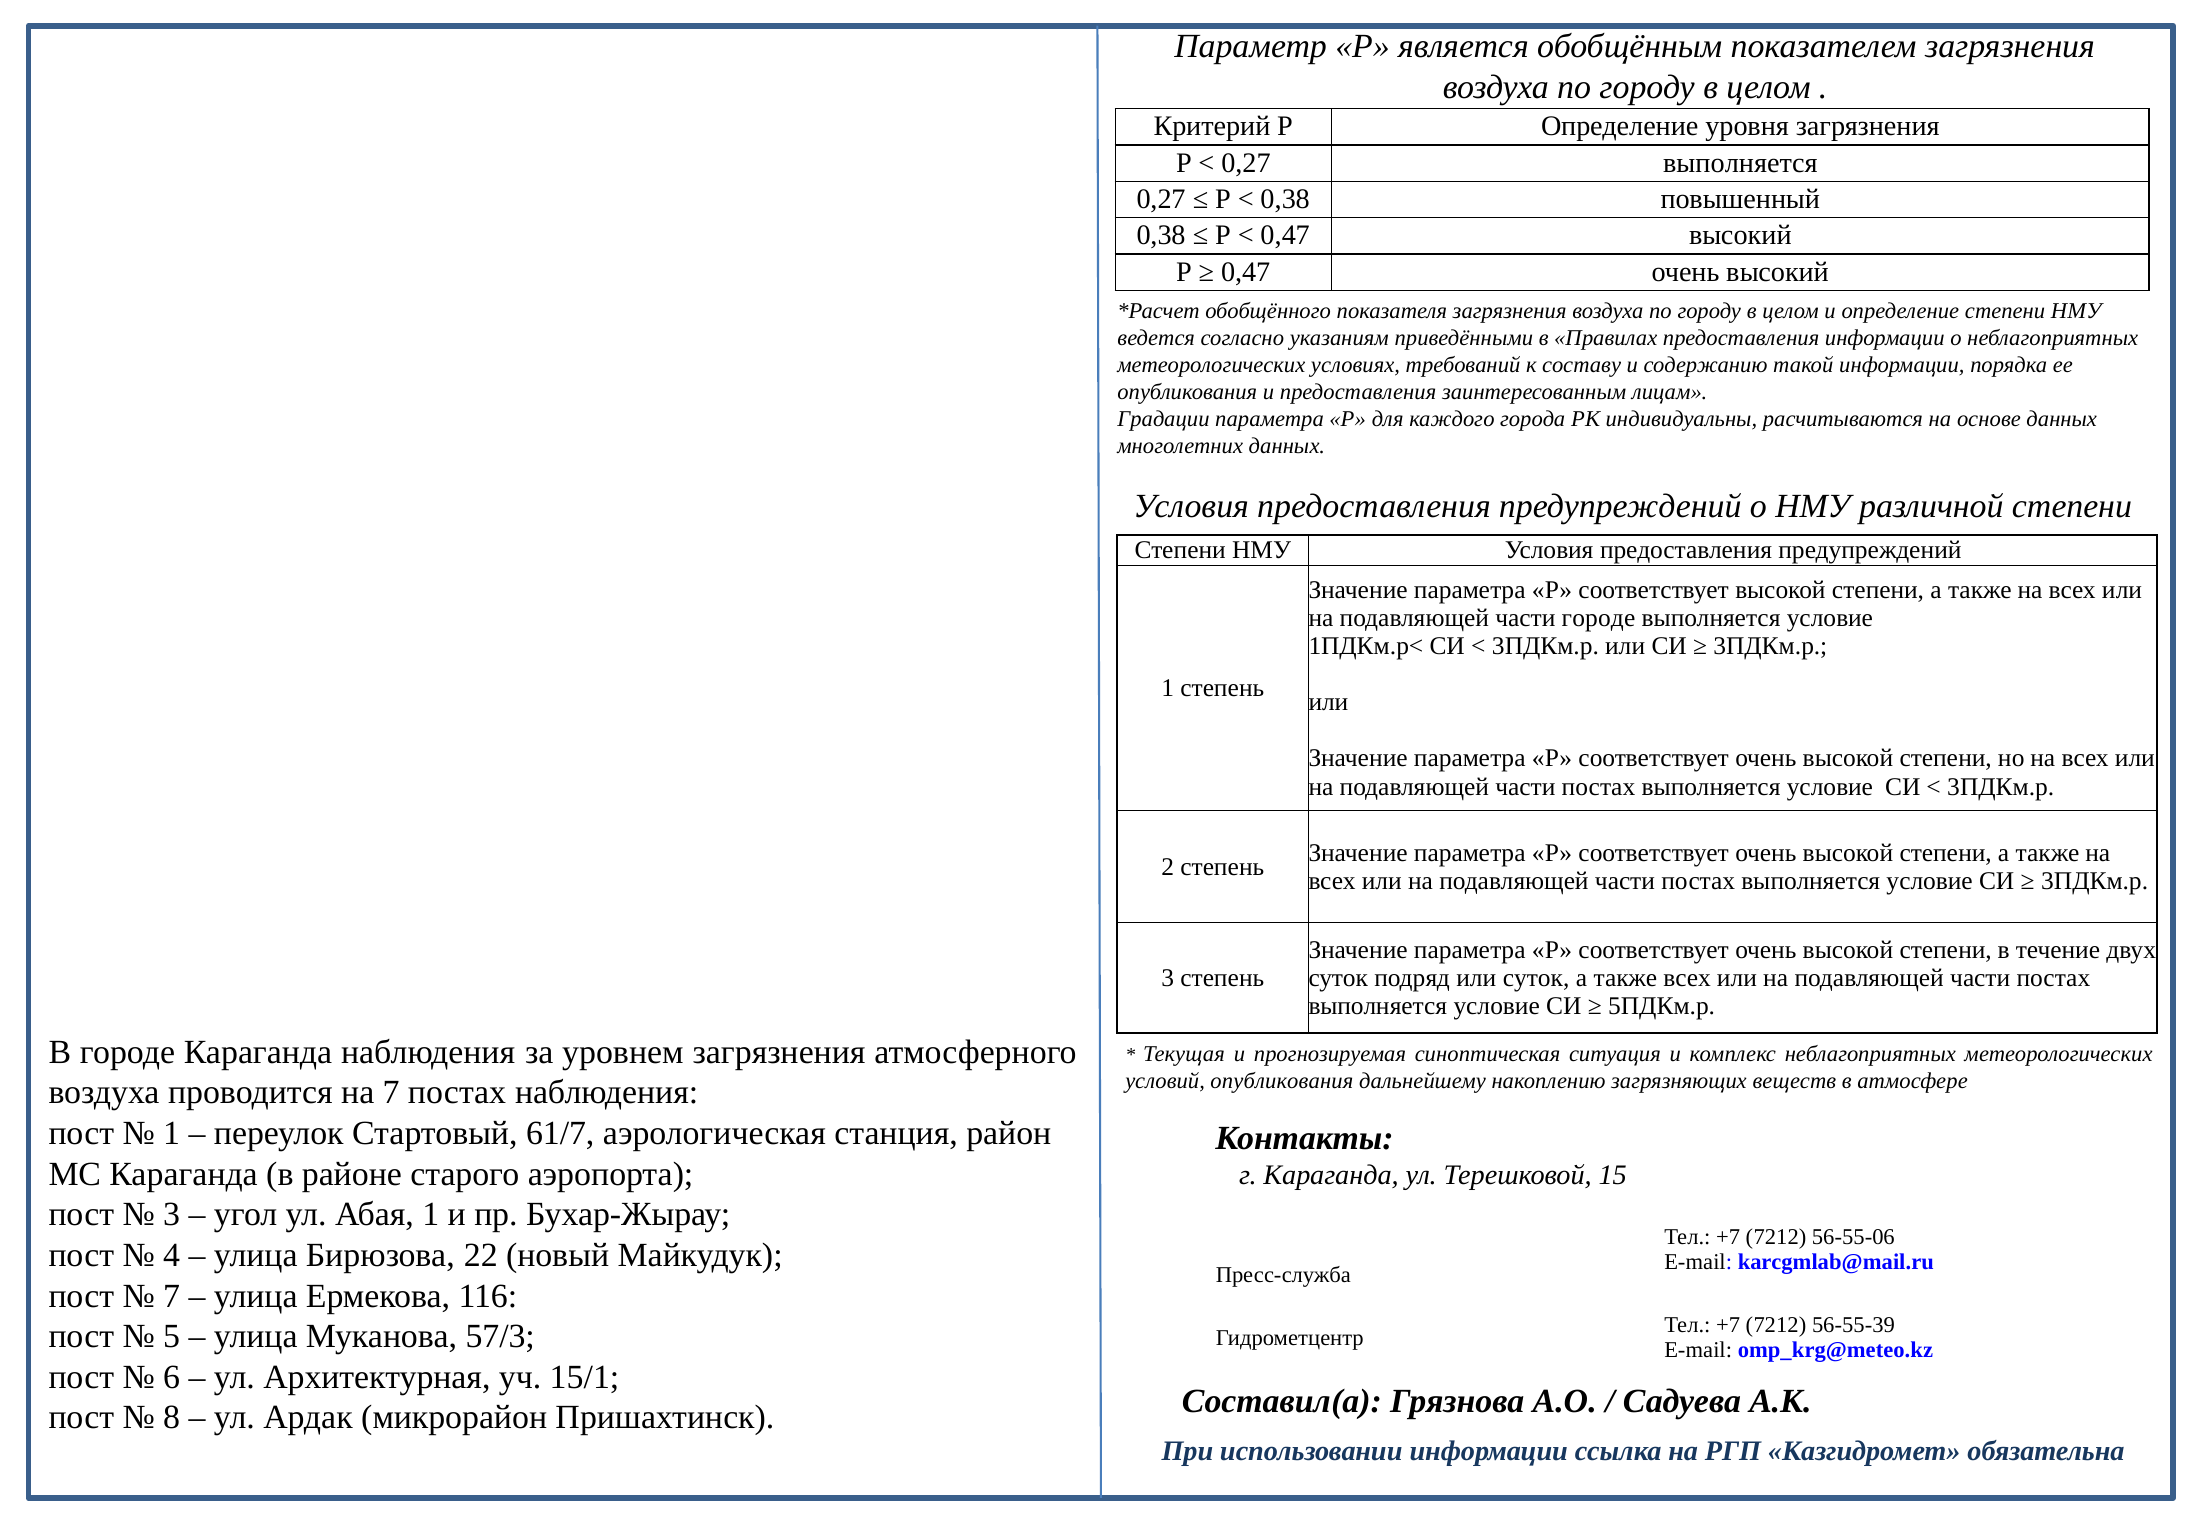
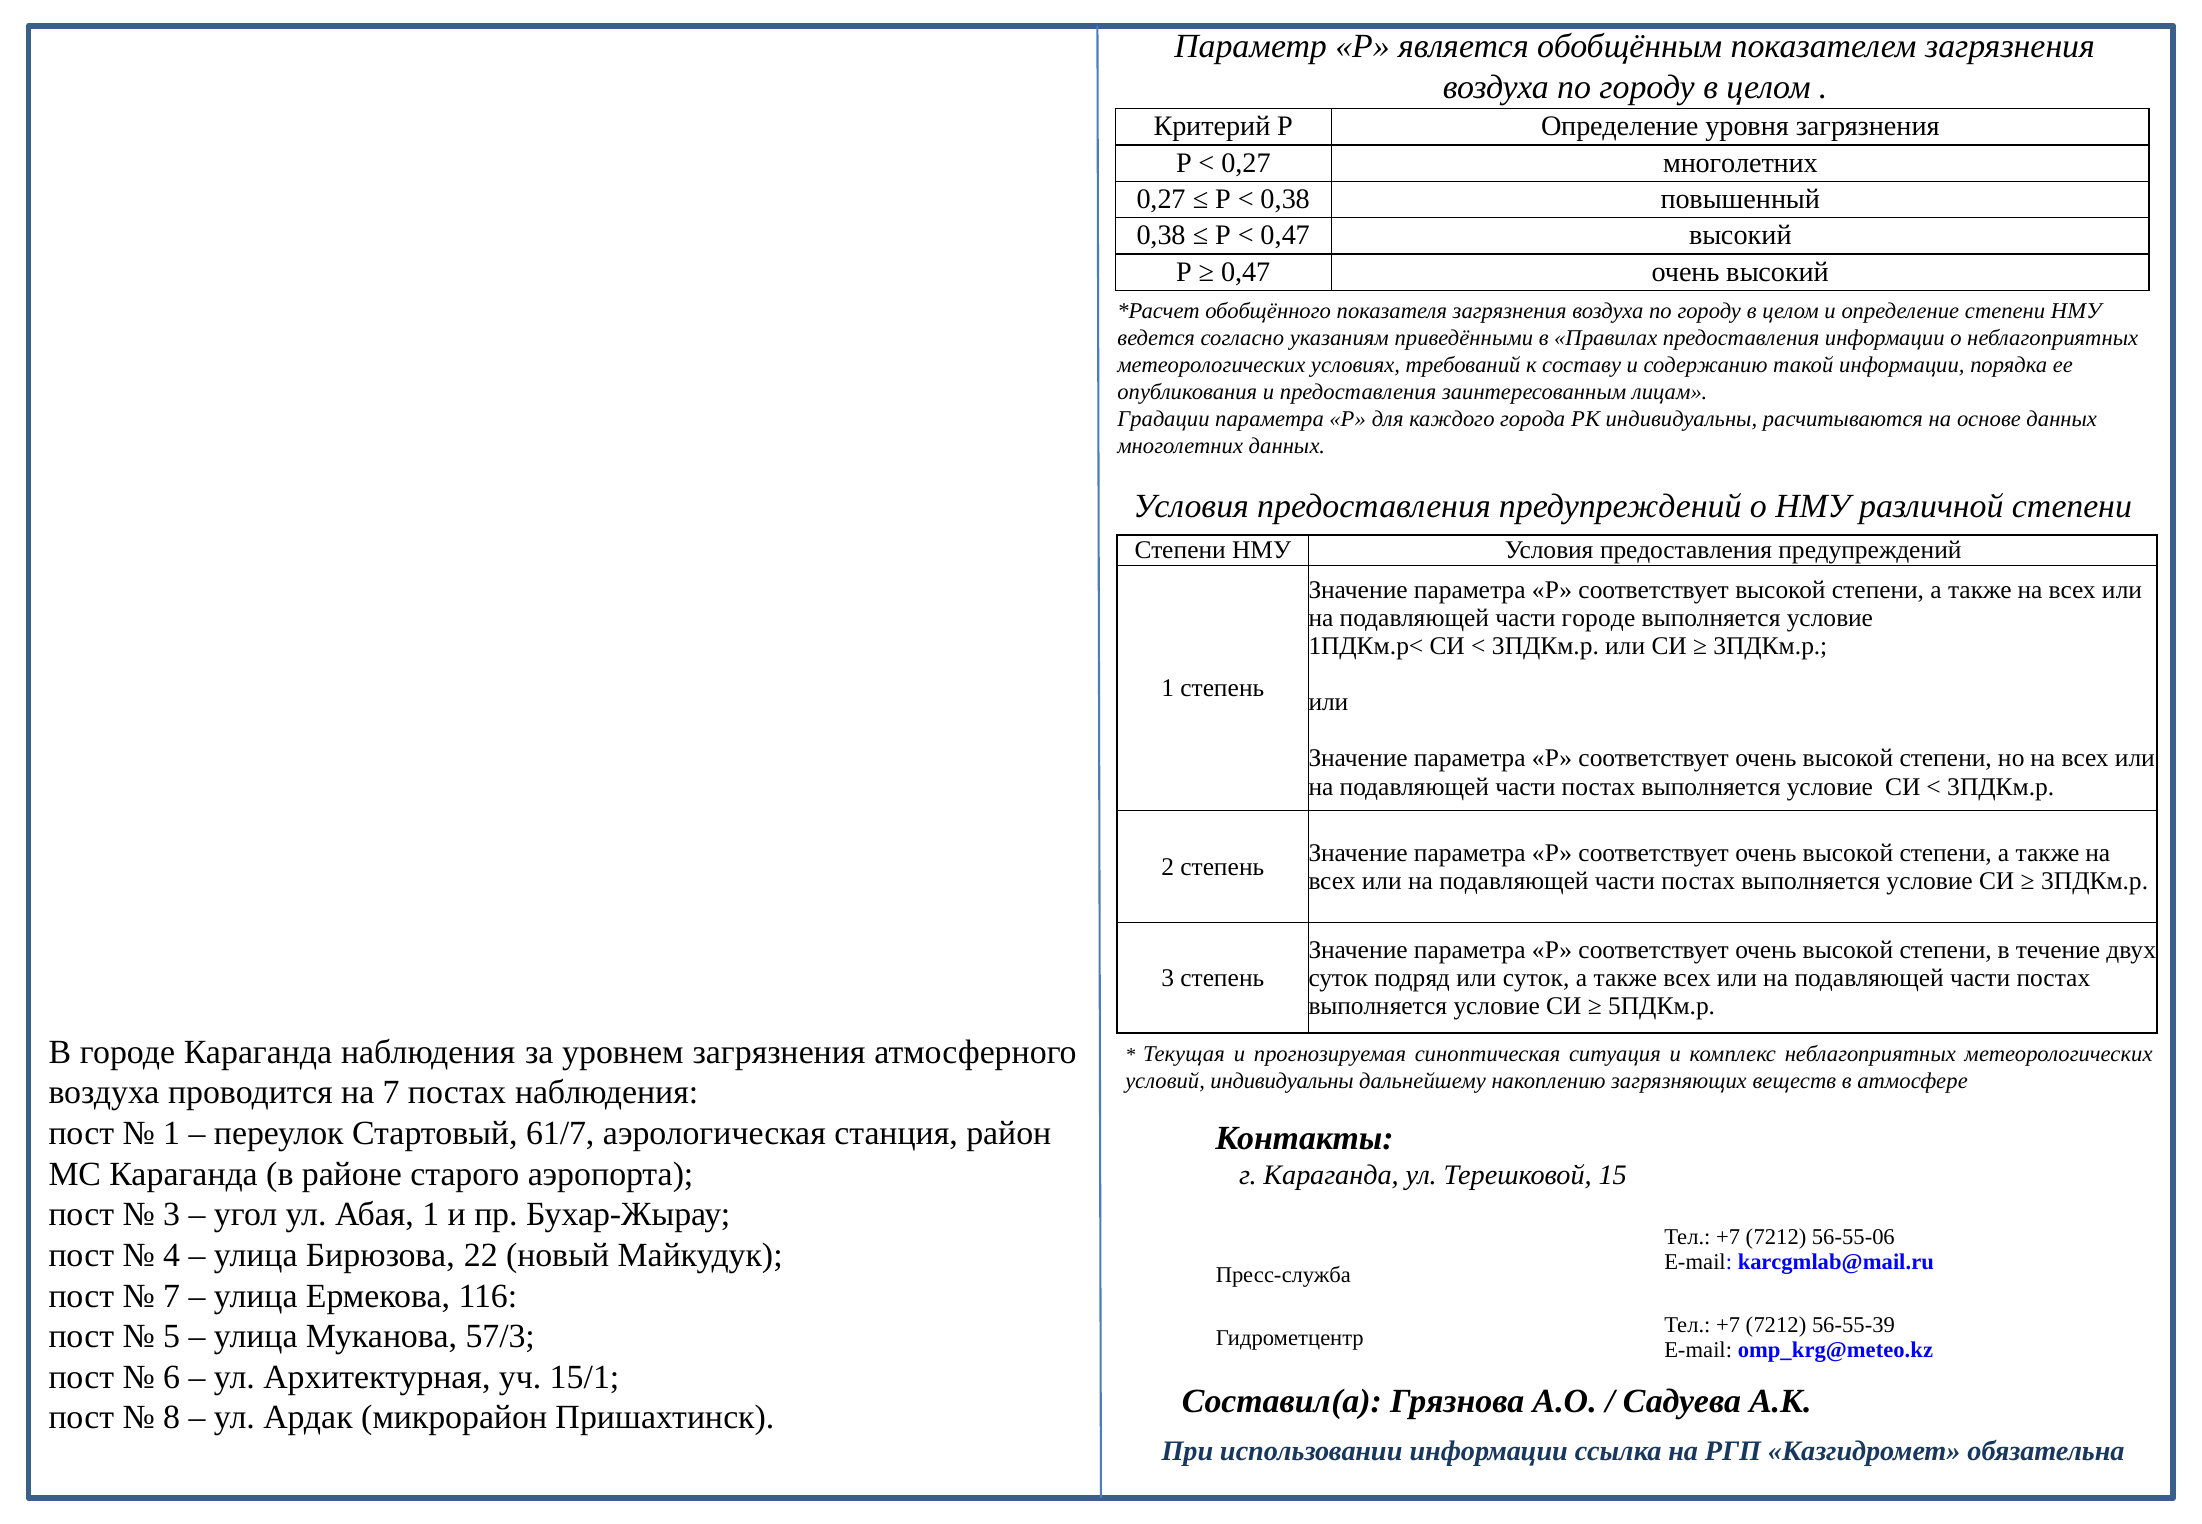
0,27 выполняется: выполняется -> многолетних (1740, 163)
условий опубликования: опубликования -> индивидуальны (1282, 1081)
